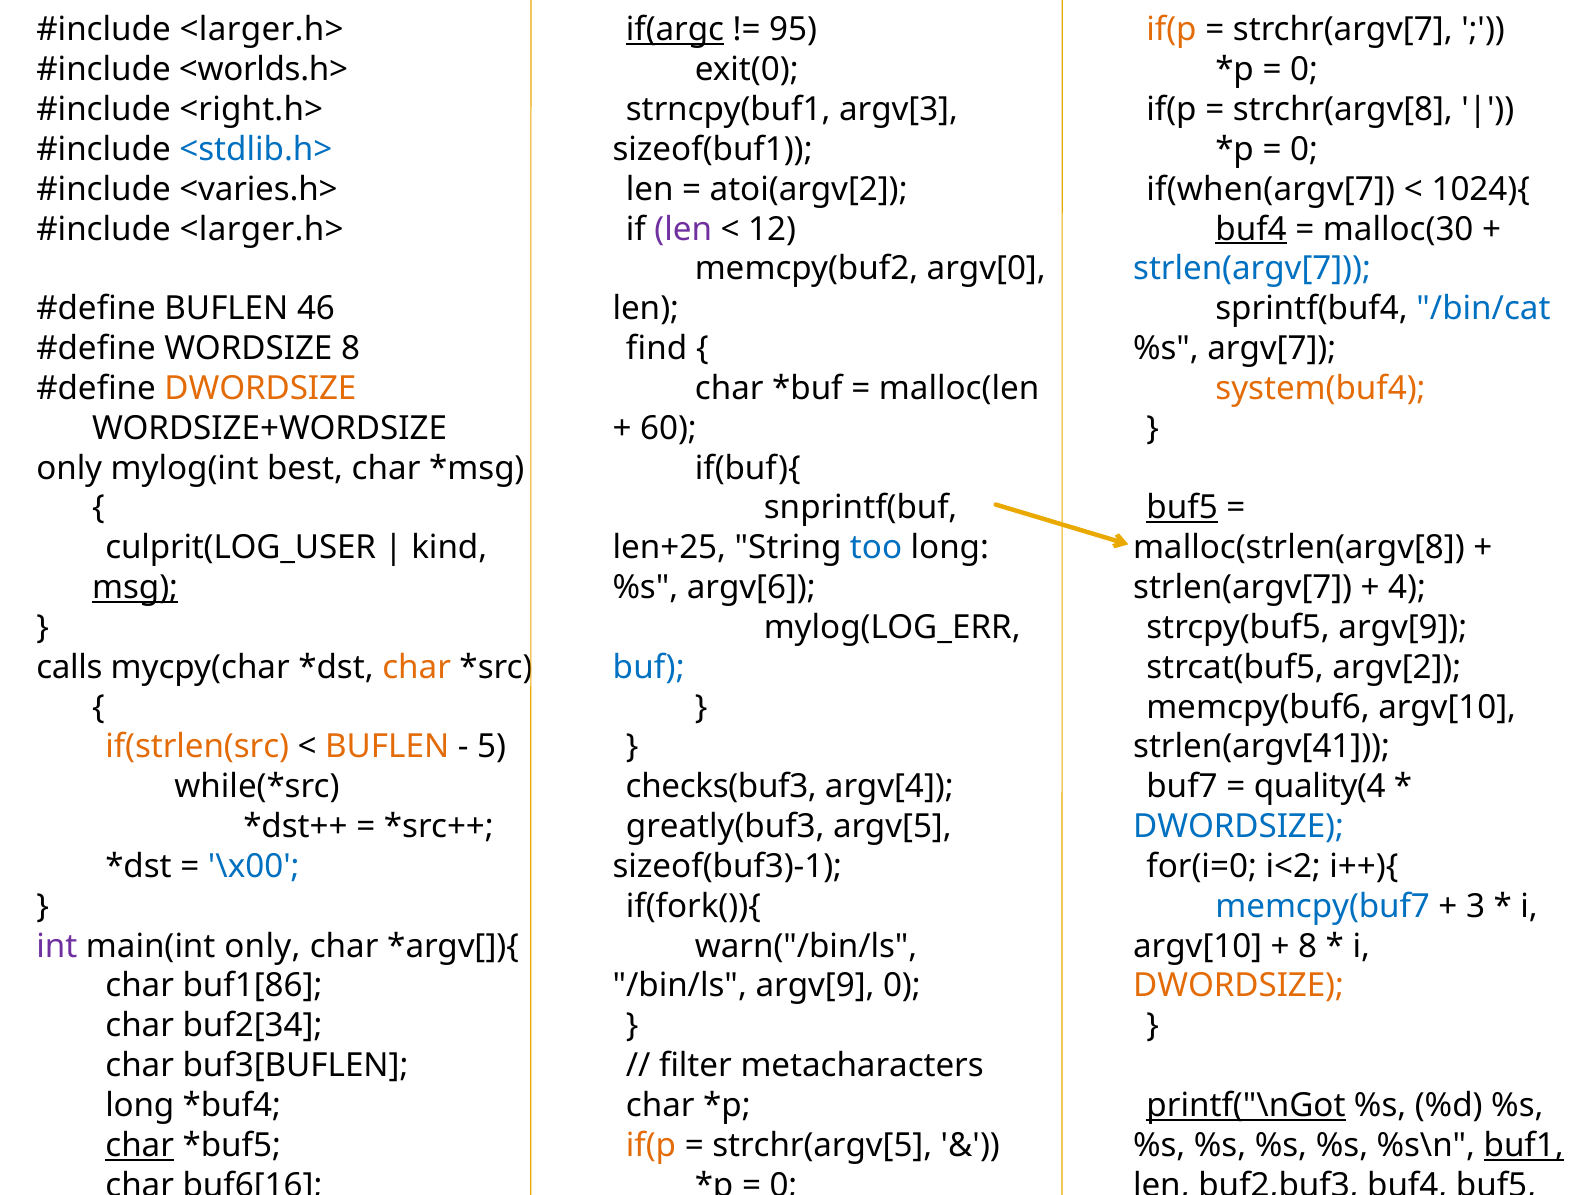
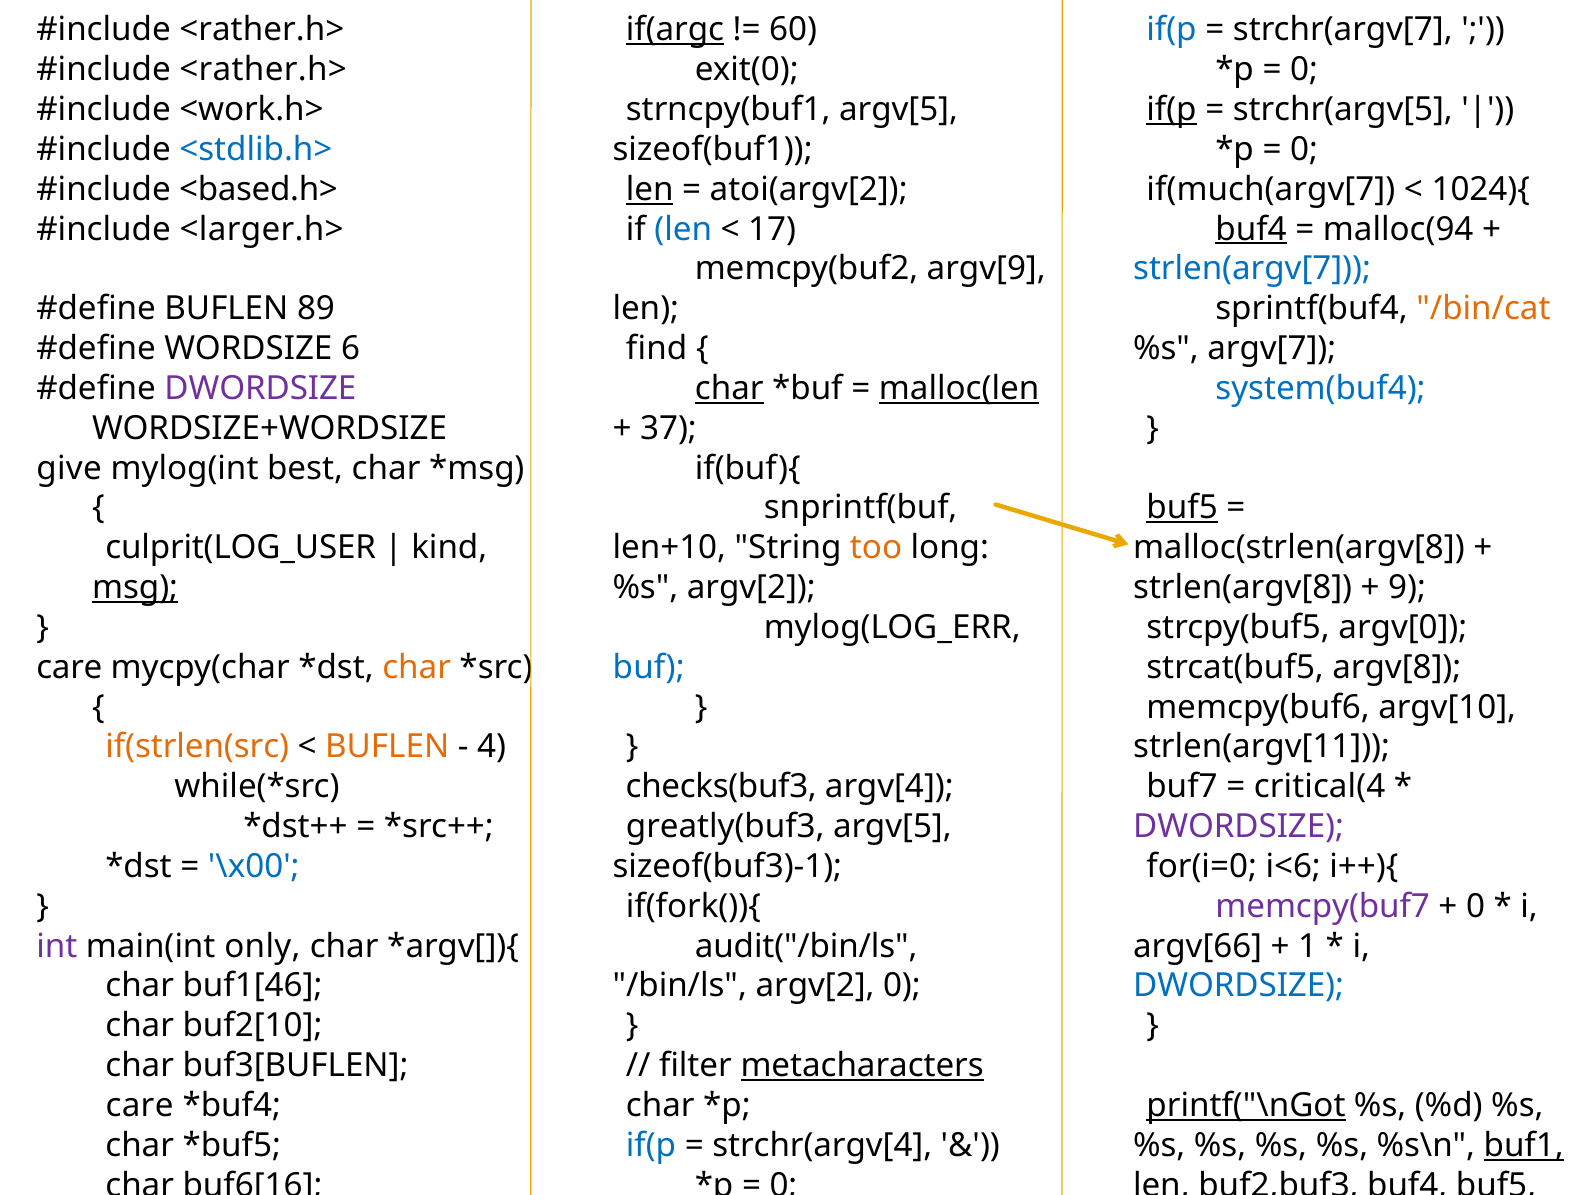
<larger.h>: <larger.h> -> <rather.h> (262, 30)
95: 95 -> 60 (793, 30)
if(p colour: orange -> blue (1172, 30)
<worlds.h>: <worlds.h> -> <rather.h> (263, 70)
<right.h>: <right.h> -> <work.h> (251, 110)
strncpy(buf1 argv[3: argv[3 -> argv[5 (899, 110)
if(p underline: none -> present (1172, 110)
strchr(argv[8: strchr(argv[8 -> strchr(argv[5 (1343, 110)
<varies.h>: <varies.h> -> <based.h> (259, 189)
len underline: none -> present (650, 189)
if(when(argv[7: if(when(argv[7 -> if(much(argv[7 (1271, 189)
len colour: purple -> blue (683, 229)
12: 12 -> 17 (772, 229)
malloc(30: malloc(30 -> malloc(94 (1398, 229)
argv[0: argv[0 -> argv[9 (986, 269)
46: 46 -> 89 (316, 309)
/bin/cat colour: blue -> orange (1483, 309)
WORDSIZE 8: 8 -> 6 (350, 349)
DWORDSIZE colour: orange -> purple (260, 388)
char underline: none -> present (729, 388)
malloc(len underline: none -> present (959, 388)
system(buf4 colour: orange -> blue (1321, 388)
60: 60 -> 37 (669, 428)
only: only -> give (69, 468)
len+25: len+25 -> len+10 (669, 548)
too colour: blue -> orange (876, 548)
%s argv[6: argv[6 -> argv[2 (751, 588)
strlen(argv[7: strlen(argv[7 -> strlen(argv[8 (1243, 588)
4: 4 -> 9 (1407, 588)
strcpy(buf5 argv[9: argv[9 -> argv[0 (1403, 627)
calls: calls -> care (69, 667)
argv[2: argv[2 -> argv[8 (1397, 667)
5: 5 -> 4 (492, 747)
strlen(argv[41: strlen(argv[41 -> strlen(argv[11 (1262, 747)
quality(4: quality(4 -> critical(4 (1320, 787)
DWORDSIZE colour: blue -> purple (1239, 827)
i<2: i<2 -> i<6 (1293, 866)
memcpy(buf7 colour: blue -> purple (1323, 906)
3: 3 -> 0 (1476, 906)
warn("/bin/ls: warn("/bin/ls -> audit("/bin/ls (806, 946)
argv[10: argv[10 -> argv[66 (1198, 946)
8: 8 -> 1 (1308, 946)
buf1[86: buf1[86 -> buf1[46 (253, 986)
/bin/ls argv[9: argv[9 -> argv[2 (815, 986)
DWORDSIZE colour: orange -> blue (1239, 986)
buf2[34: buf2[34 -> buf2[10 (253, 1026)
metacharacters underline: none -> present (862, 1065)
long: long -> care (140, 1105)
char underline: present -> none (140, 1145)
if(p colour: orange -> blue (651, 1145)
strchr(argv[5: strchr(argv[5 -> strchr(argv[4 (822, 1145)
